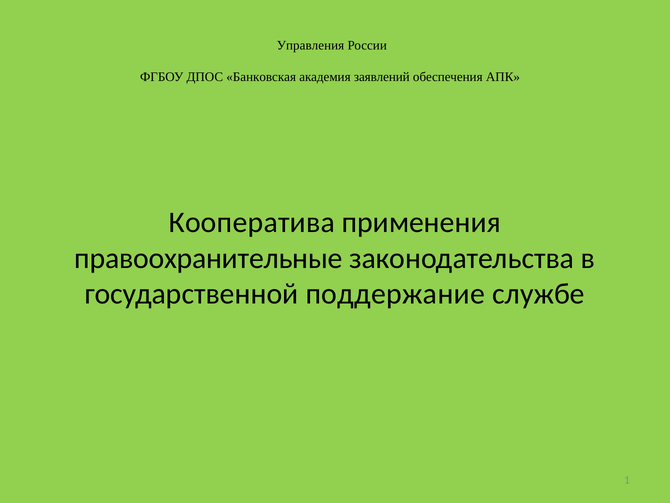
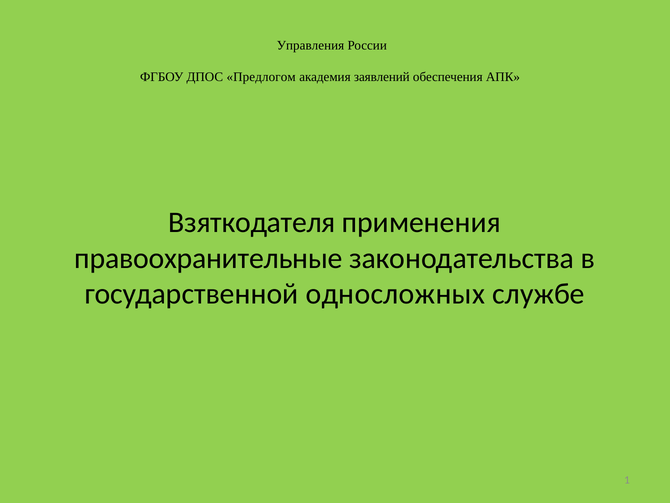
Банковская: Банковская -> Предлогом (261, 77)
Кооператива: Кооператива -> Взяткодателя (252, 222)
поддержание: поддержание -> односложных (395, 294)
